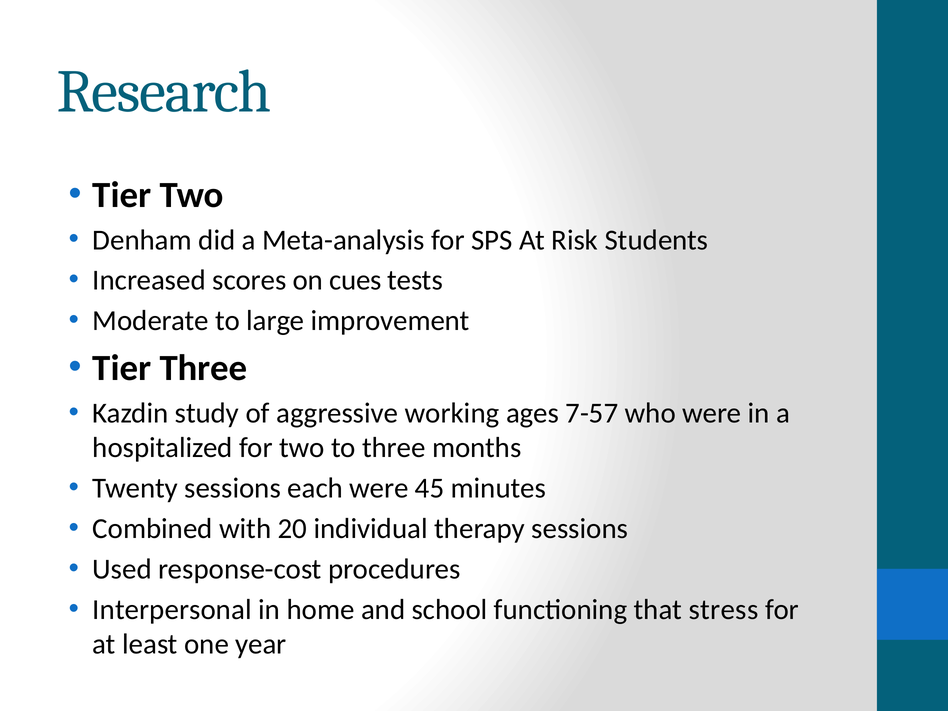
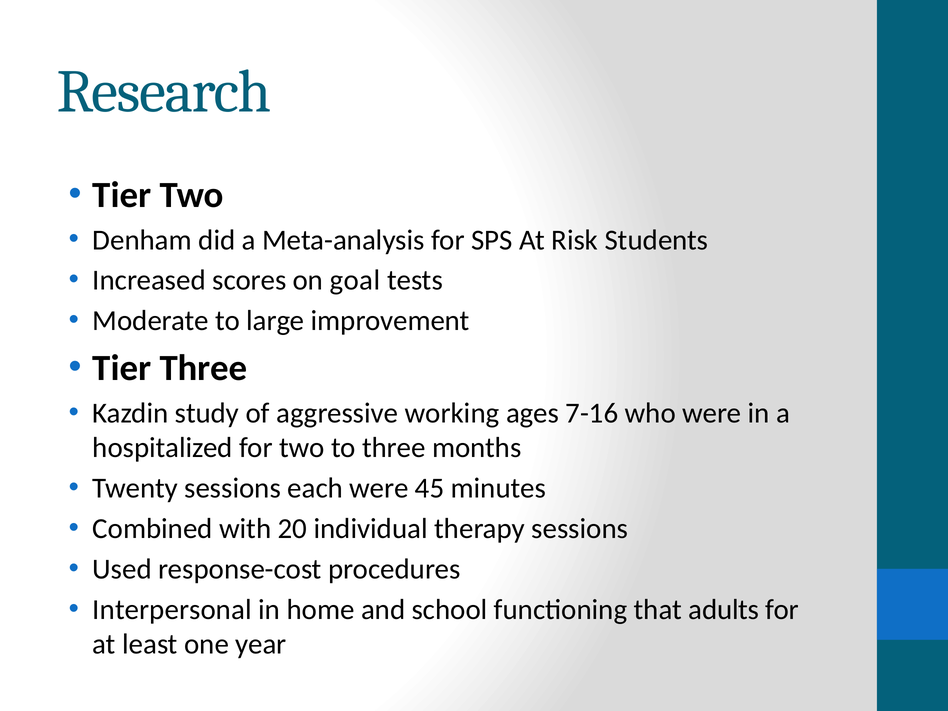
cues: cues -> goal (355, 280)
7-57: 7-57 -> 7-16 (592, 413)
stress: stress -> adults (724, 610)
